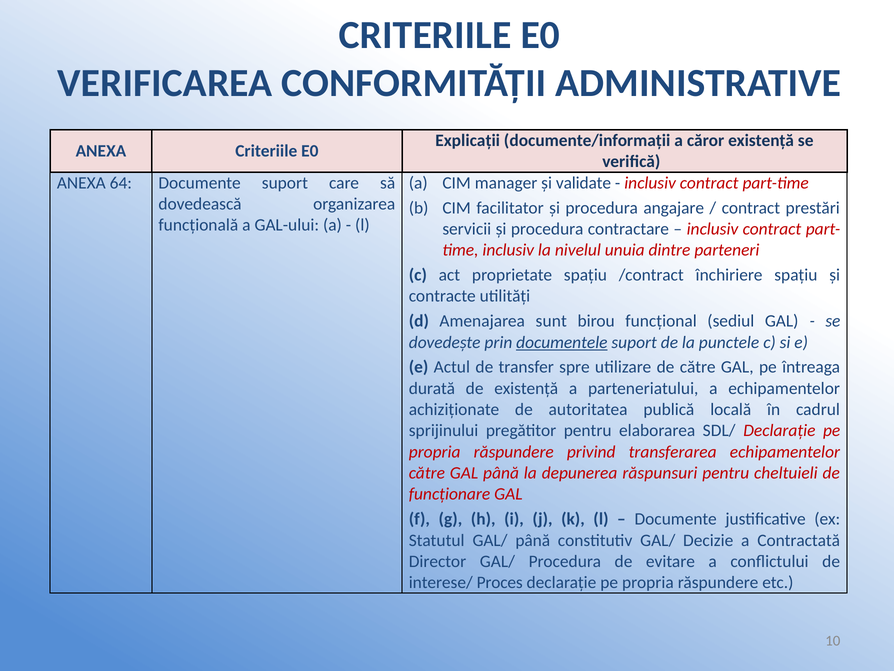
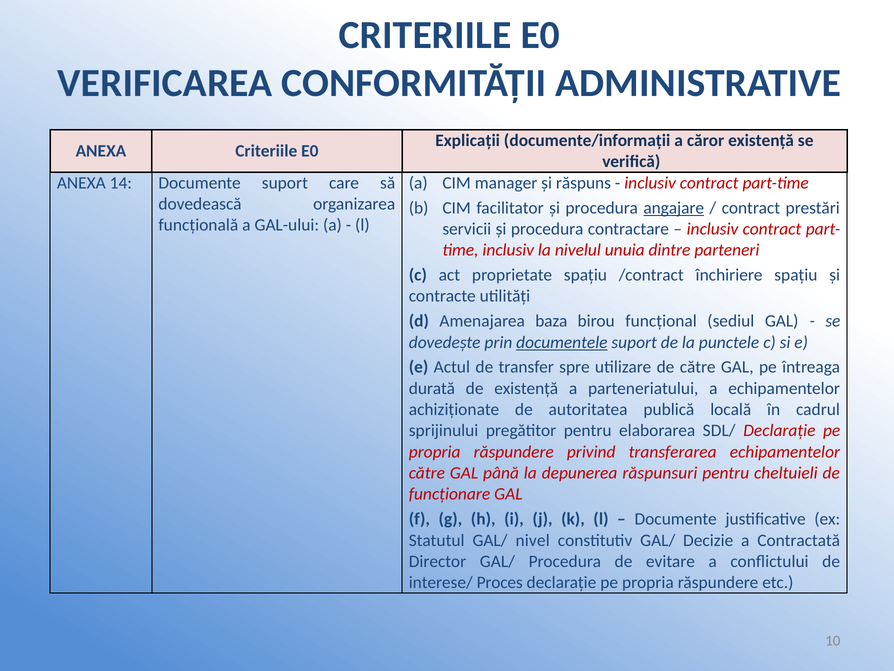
64: 64 -> 14 (121, 183)
validate: validate -> răspuns (583, 183)
angajare underline: none -> present (674, 208)
sunt: sunt -> baza (551, 321)
GAL/ până: până -> nivel (533, 540)
